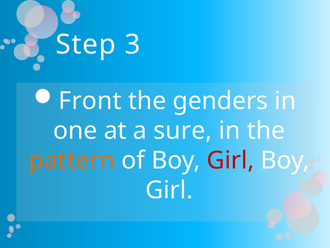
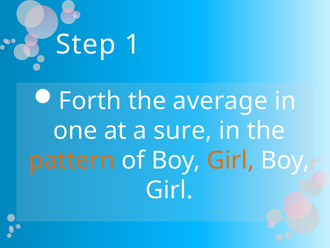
3: 3 -> 1 (132, 45)
Front: Front -> Forth (90, 101)
genders: genders -> average (220, 101)
Girl colour: red -> orange (230, 160)
